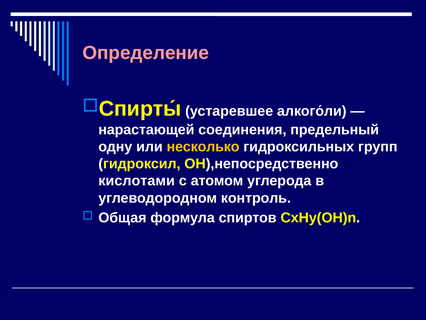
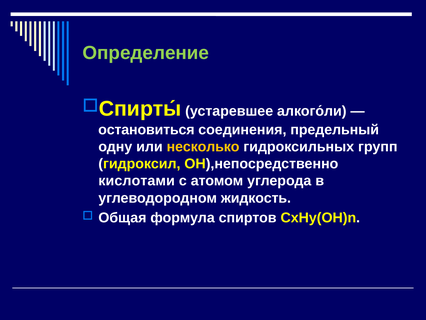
Определение colour: pink -> light green (146, 53)
нарастающей: нарастающей -> остановиться (146, 130)
контроль: контроль -> жидкость (256, 198)
